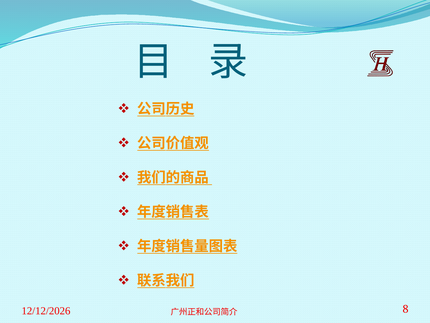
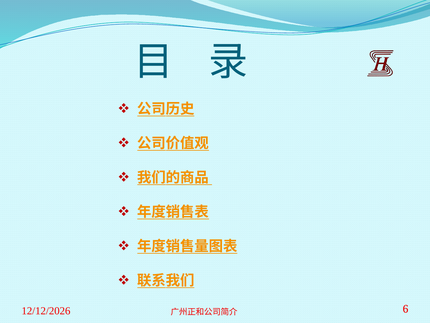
8: 8 -> 6 (406, 309)
